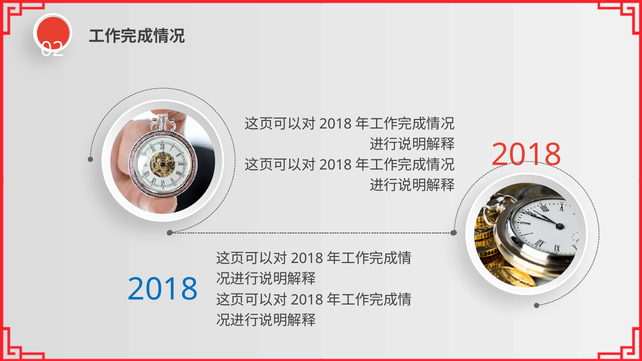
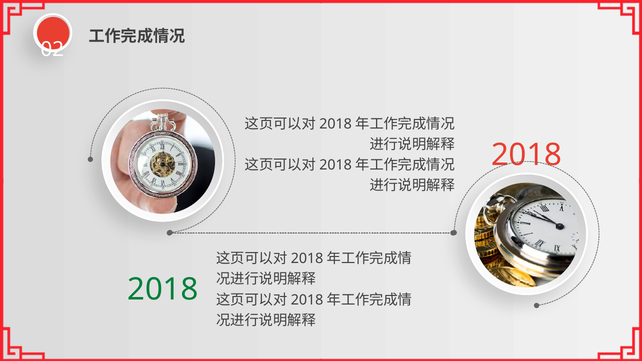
2018 colour: blue -> green (163, 290)
